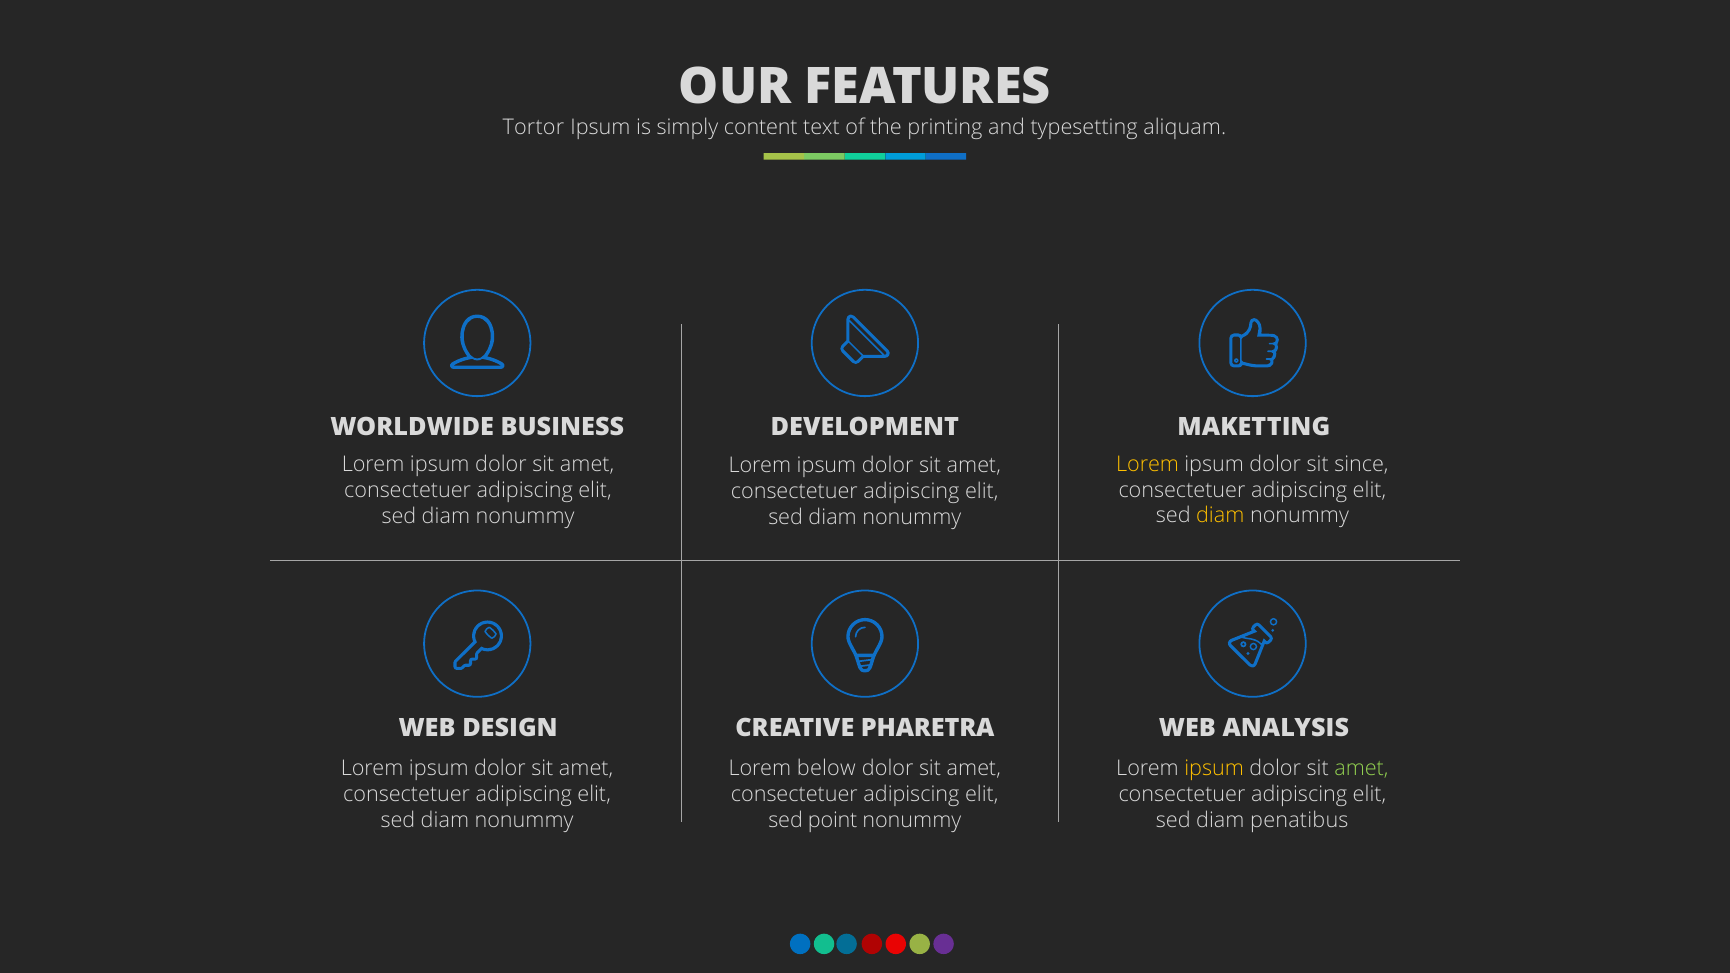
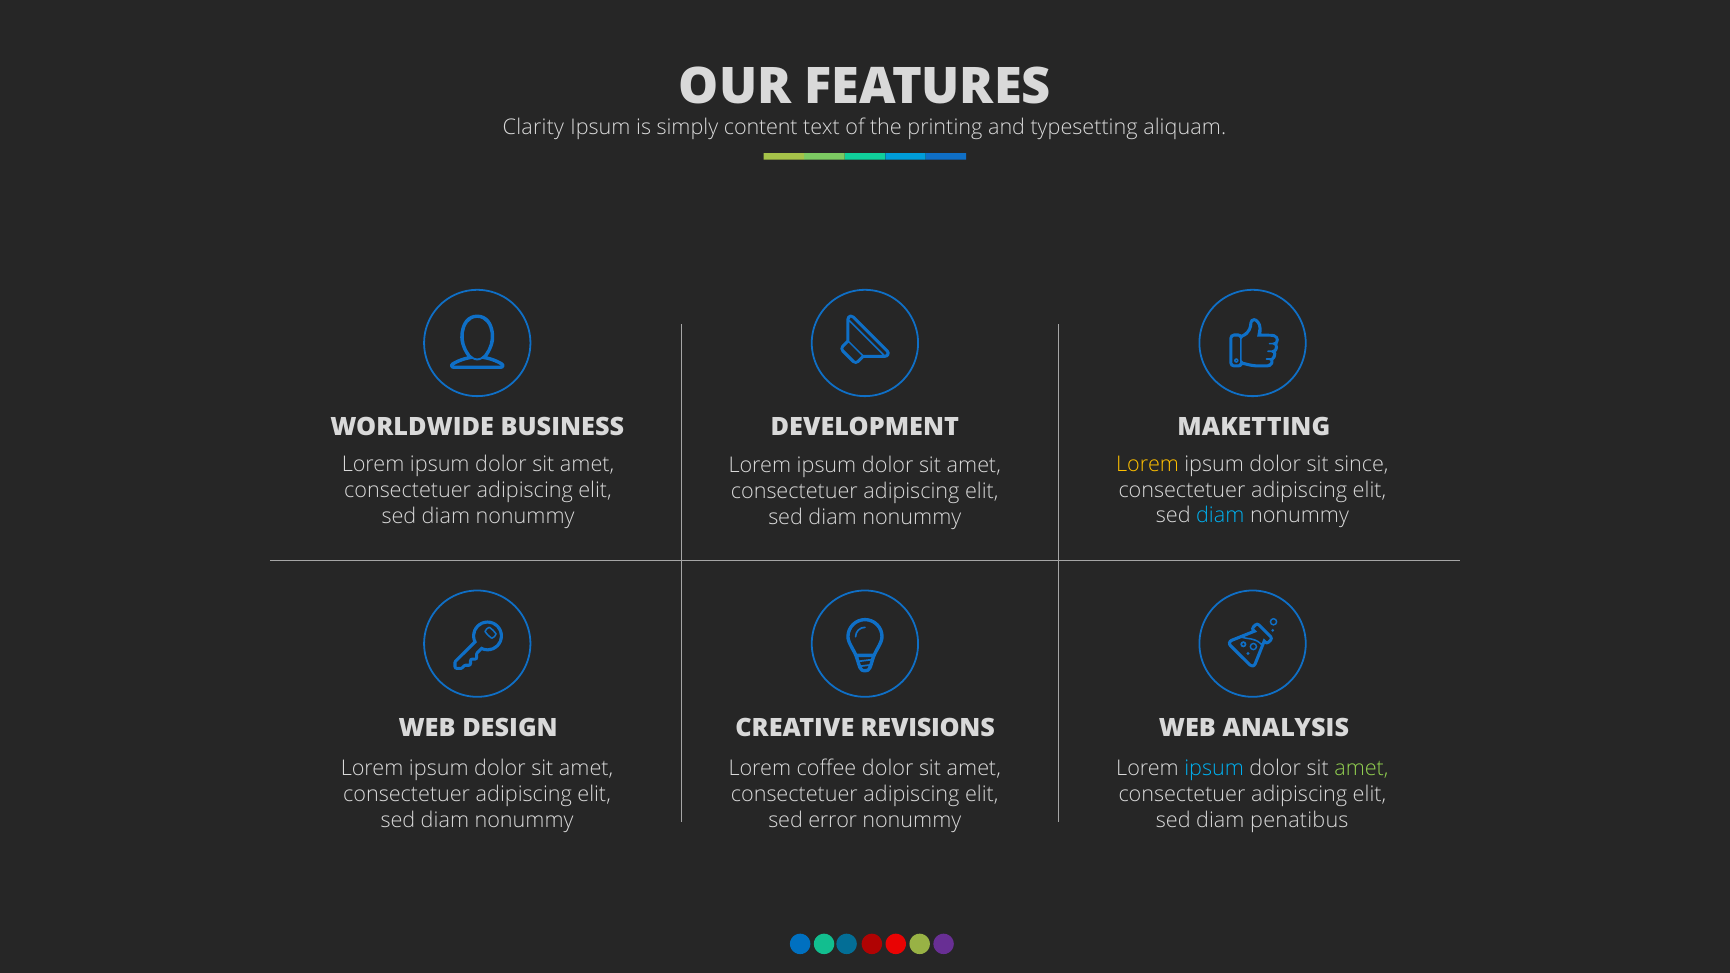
Tortor: Tortor -> Clarity (533, 127)
diam colour: yellow -> light blue (1220, 516)
PHARETRA: PHARETRA -> REVISIONS (928, 728)
below: below -> coffee (826, 768)
ipsum colour: yellow -> light blue (1214, 769)
point: point -> error (833, 820)
